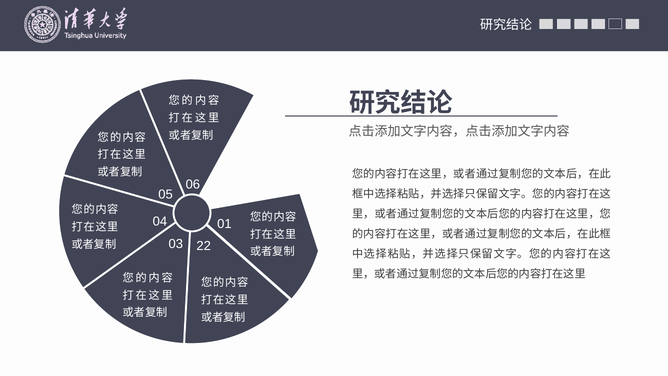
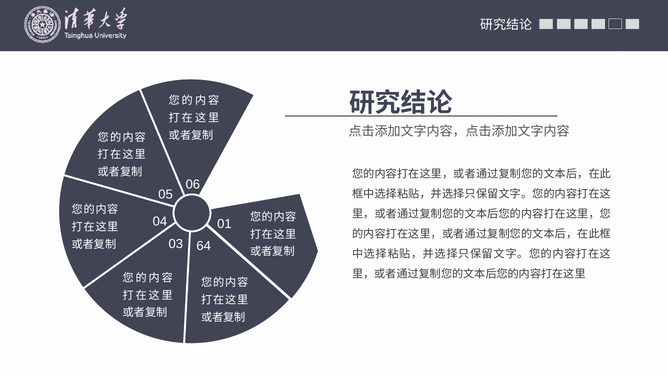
22: 22 -> 64 (204, 246)
